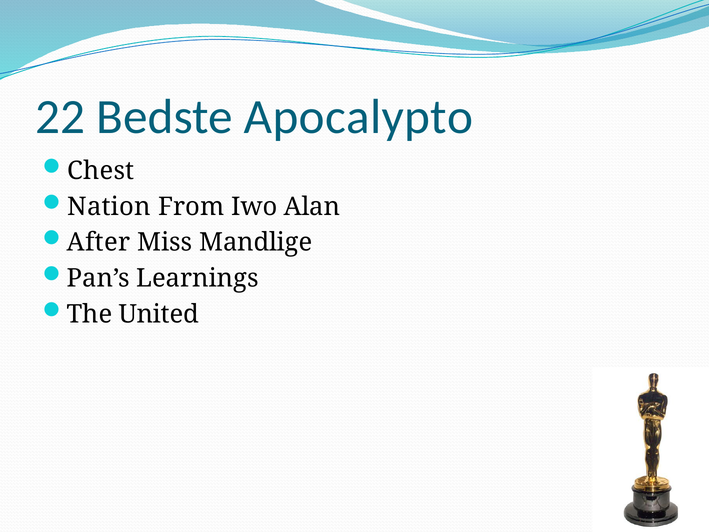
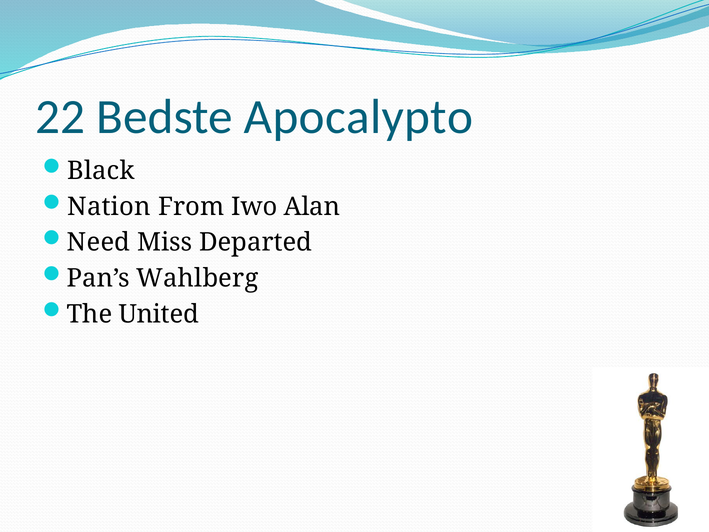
Chest: Chest -> Black (101, 171)
After: After -> Need (98, 242)
Mandlige: Mandlige -> Departed (256, 242)
Learnings: Learnings -> Wahlberg (197, 278)
